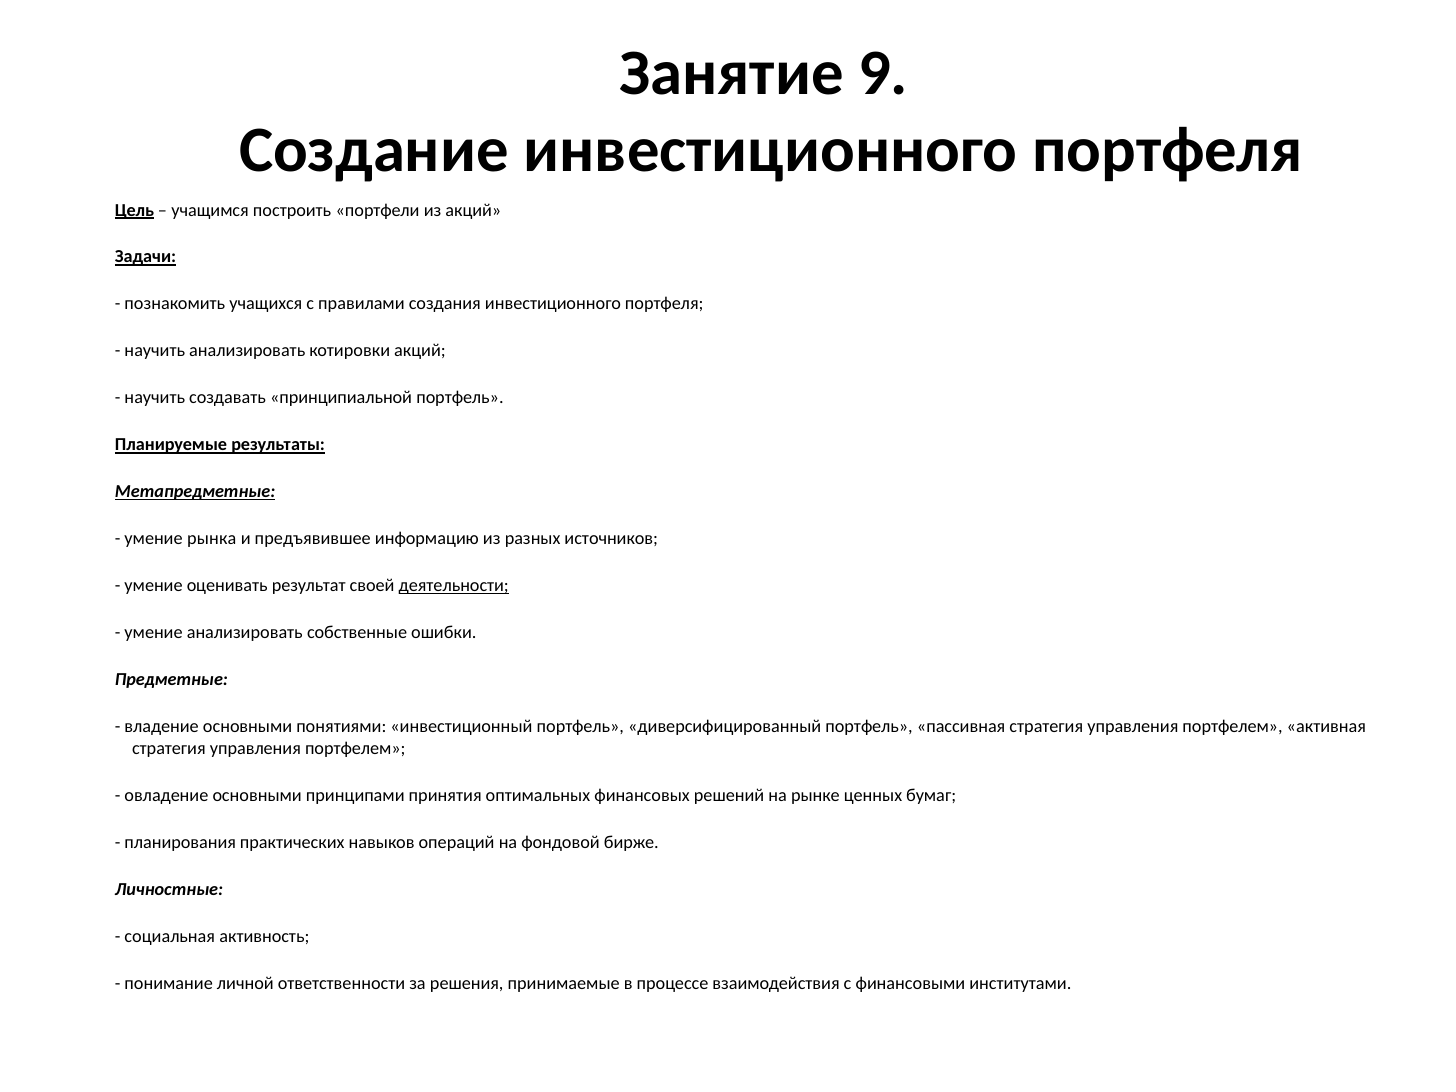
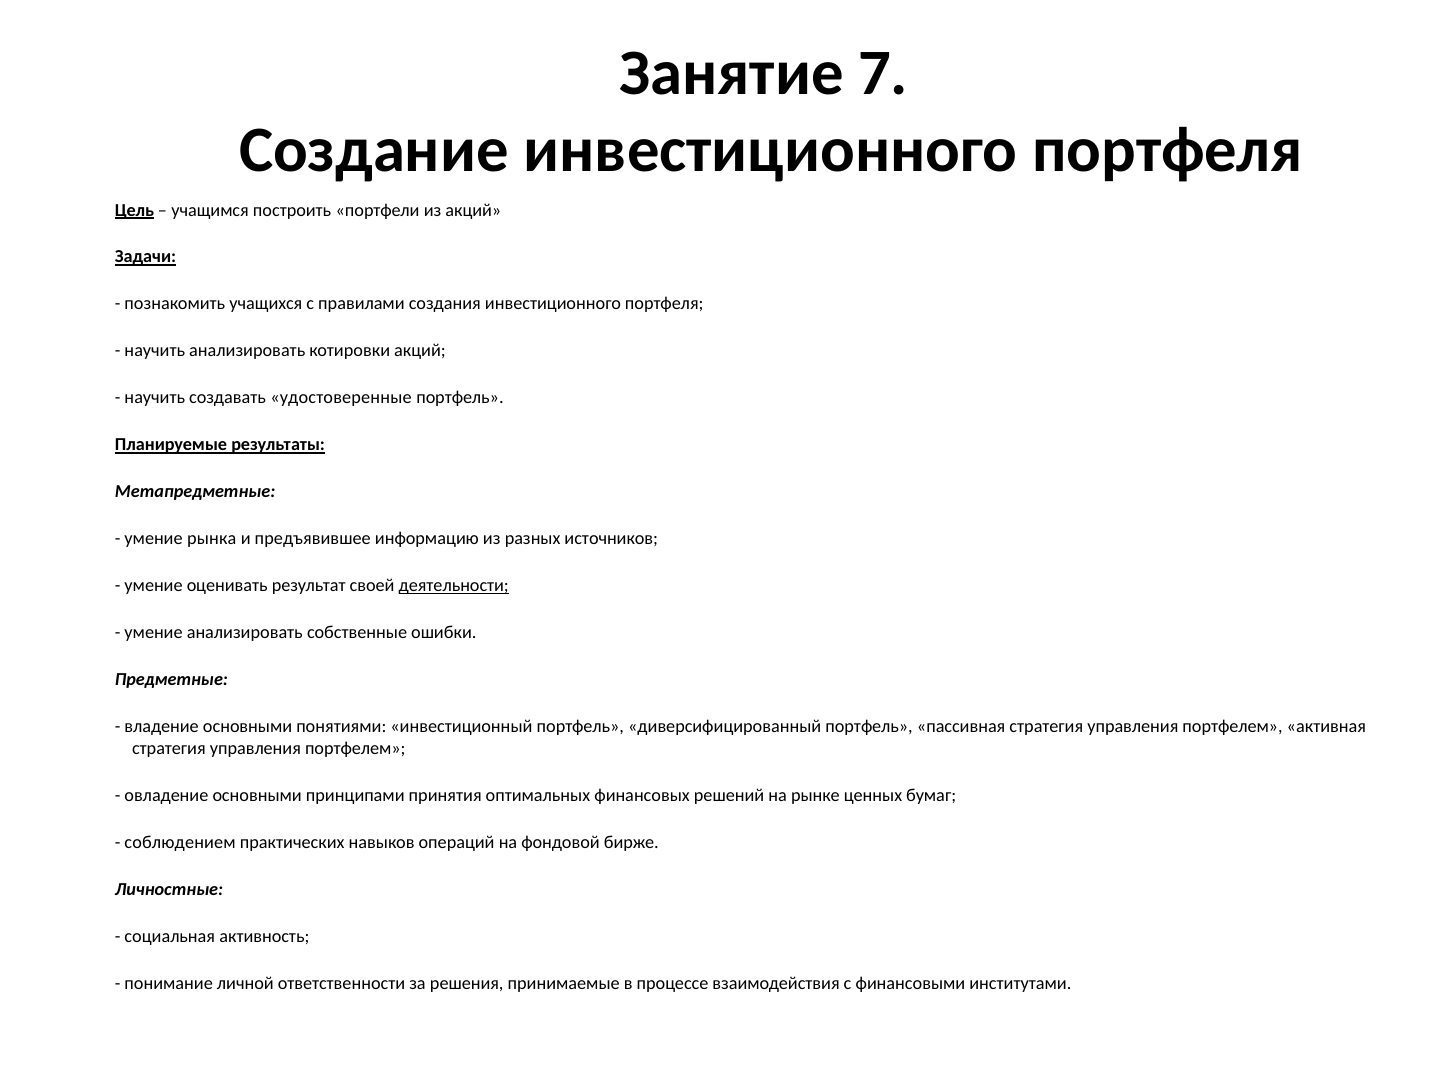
9: 9 -> 7 (883, 73)
принципиальной: принципиальной -> удостоверенные (341, 398)
Метапредметные underline: present -> none (195, 492)
планирования: планирования -> соблюдением (180, 842)
